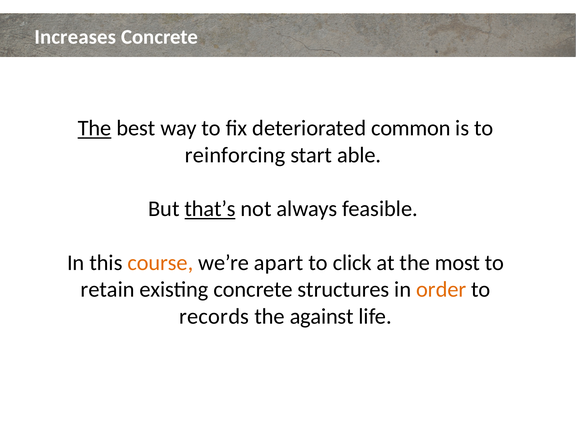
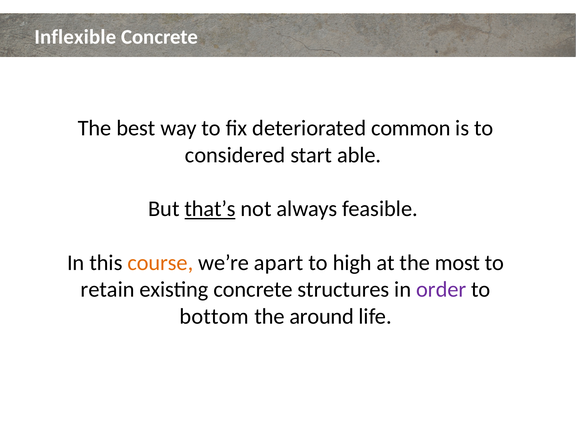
Increases: Increases -> Inflexible (75, 37)
The underline: present -> none (95, 128)
reinforcing: reinforcing -> considered (235, 155)
click: click -> high (352, 263)
order colour: orange -> purple (441, 290)
records: records -> bottom (214, 316)
against: against -> around (322, 316)
